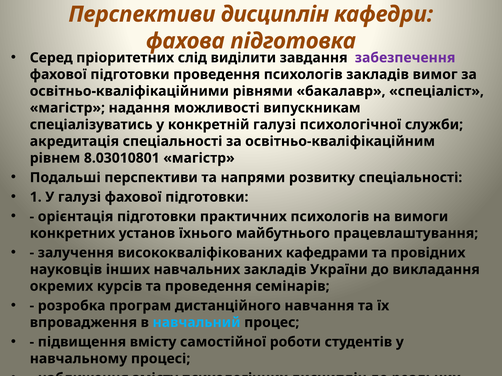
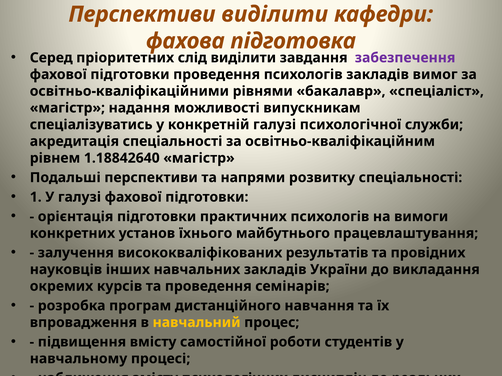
Перспективи дисциплін: дисциплін -> виділити (275, 14)
8.03010801: 8.03010801 -> 1.18842640 (122, 158)
кафедрами: кафедрами -> результатів (327, 253)
навчальний colour: light blue -> yellow (197, 323)
